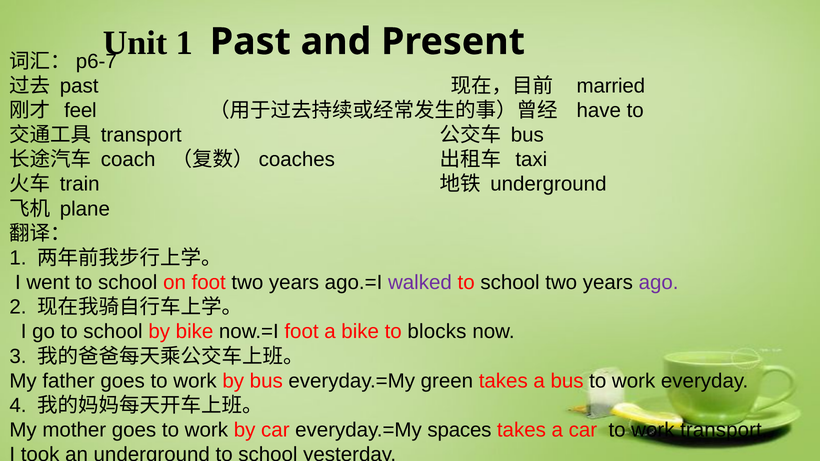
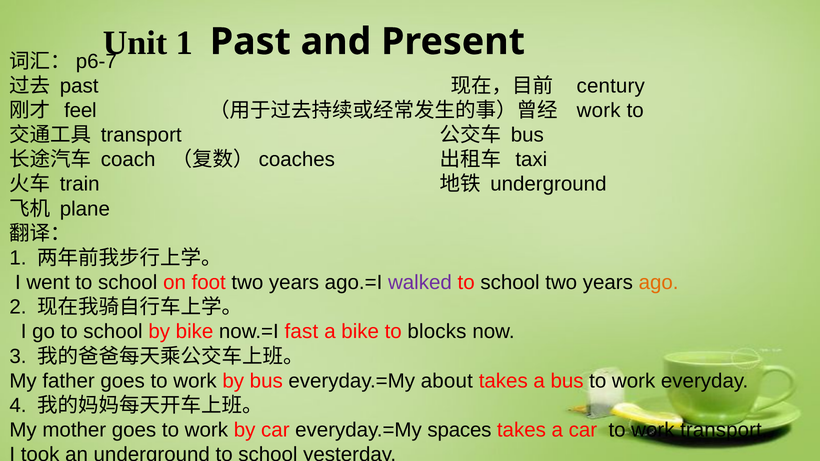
married: married -> century (611, 86)
have: have -> work (599, 110)
ago colour: purple -> orange (659, 283)
now.=I foot: foot -> fast (301, 332)
green: green -> about (447, 381)
